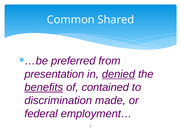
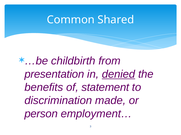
preferred: preferred -> childbirth (73, 61)
benefits underline: present -> none (44, 88)
contained: contained -> statement (105, 88)
federal: federal -> person (41, 114)
